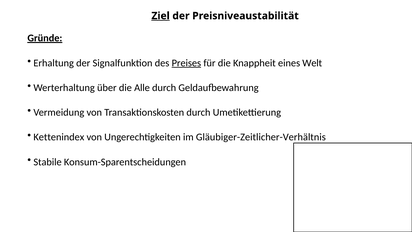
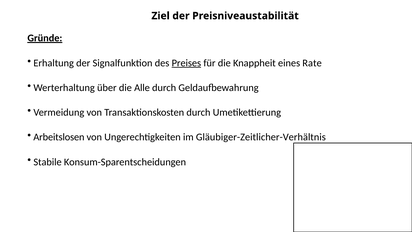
Ziel underline: present -> none (161, 16)
Welt: Welt -> Rate (312, 63)
Kettenindex: Kettenindex -> Arbeitslosen (59, 137)
